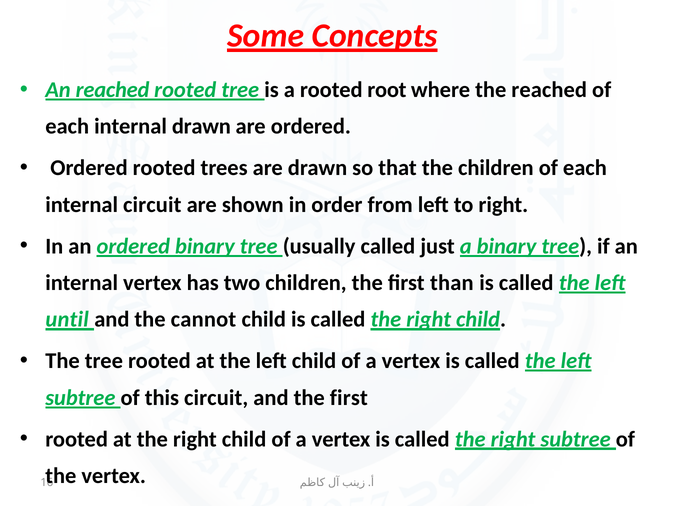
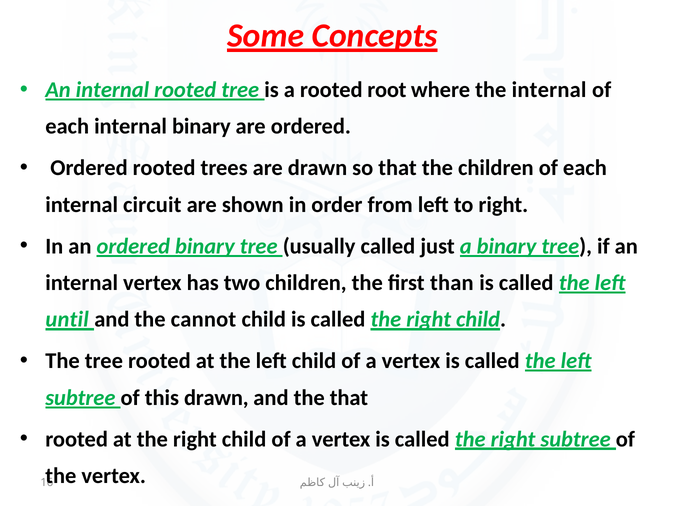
reached: reached -> internal (112, 90)
the reached: reached -> internal (549, 90)
internal drawn: drawn -> binary (201, 126)
this circuit: circuit -> drawn (216, 397)
and the first: first -> that (349, 397)
